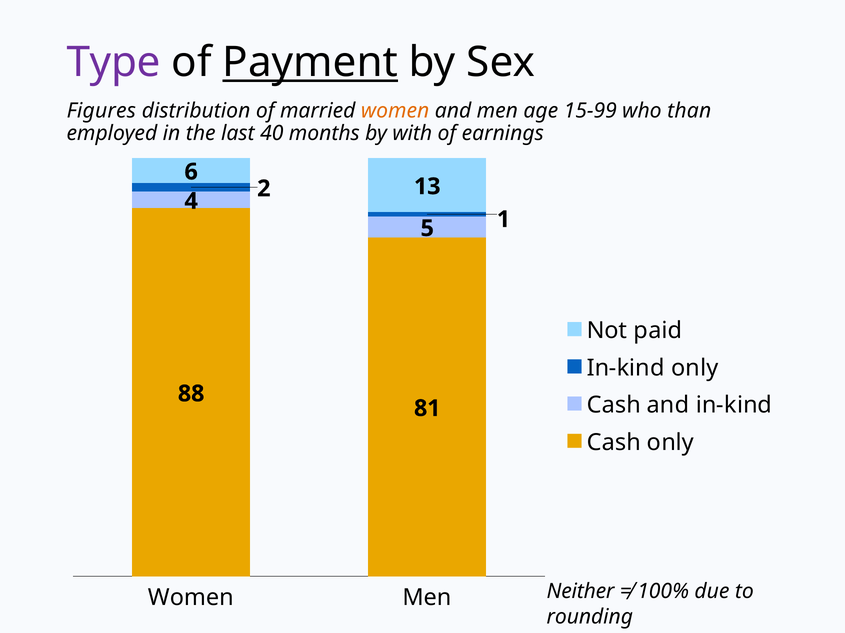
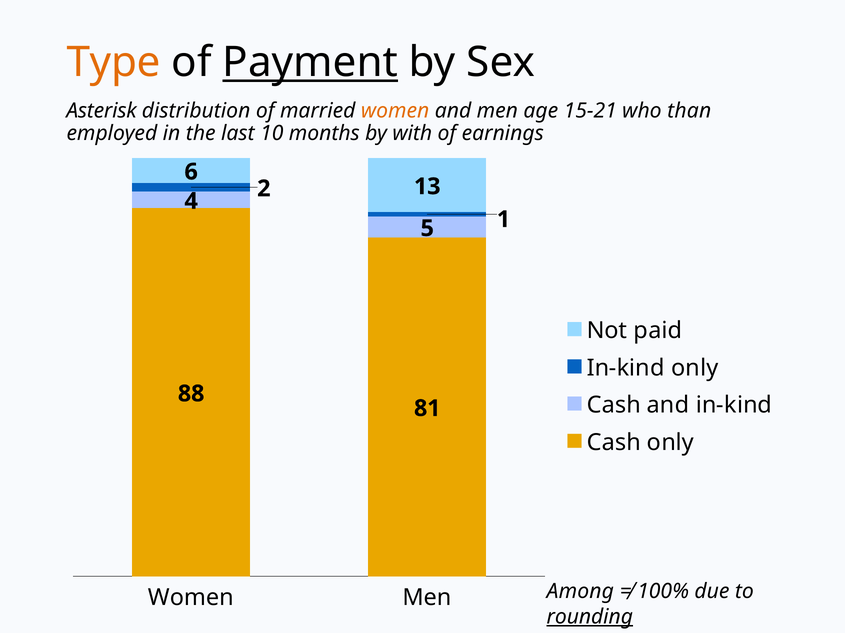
Type colour: purple -> orange (114, 63)
Figures: Figures -> Asterisk (102, 111)
15-99: 15-99 -> 15-21 (590, 111)
40: 40 -> 10 (272, 134)
Neither: Neither -> Among (580, 592)
rounding underline: none -> present (590, 617)
